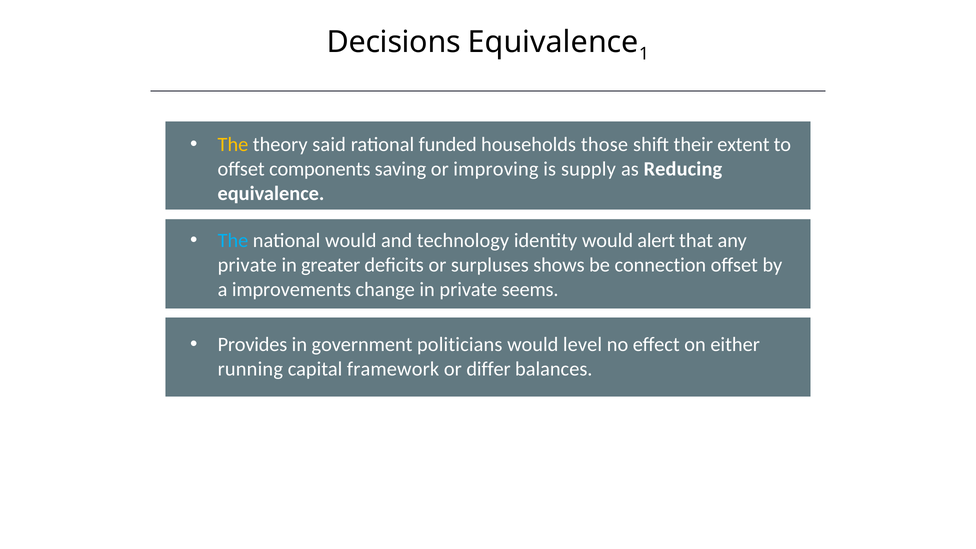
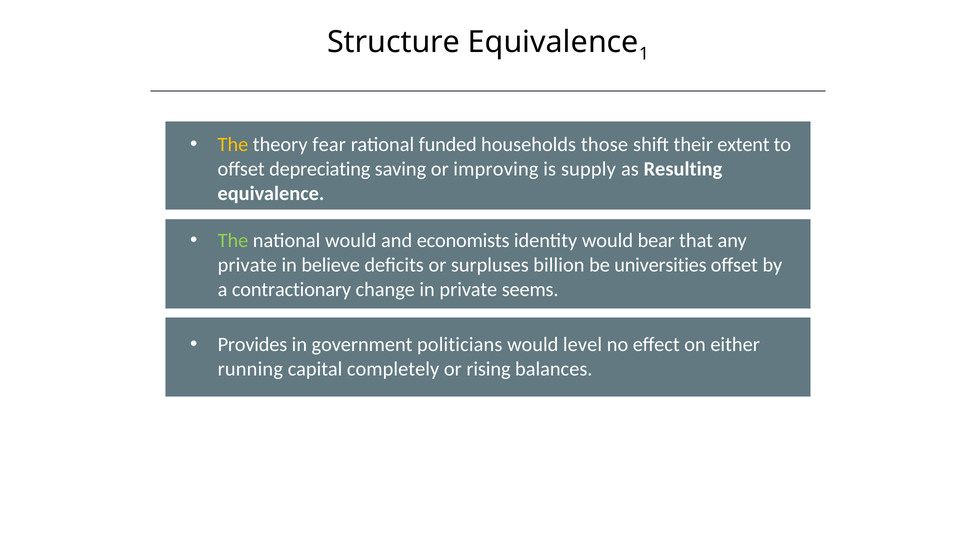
Decisions: Decisions -> Structure (394, 42)
said: said -> fear (329, 145)
components: components -> depreciating (320, 169)
Reducing: Reducing -> Resulting (683, 169)
The colour: light blue -> light green (233, 241)
technology: technology -> economists (463, 241)
alert: alert -> bear (656, 241)
greater: greater -> believe (331, 265)
shows: shows -> billion (559, 265)
connection: connection -> universities (660, 265)
improvements: improvements -> contractionary (292, 290)
framework: framework -> completely (393, 369)
differ: differ -> rising (489, 369)
